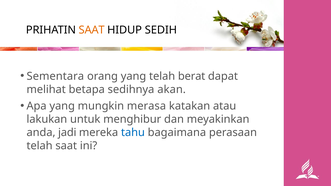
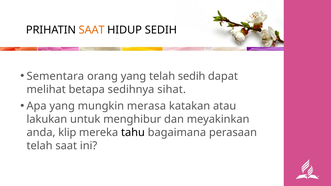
telah berat: berat -> sedih (192, 76)
akan: akan -> sihat (172, 90)
jadi: jadi -> klip (67, 133)
tahu colour: blue -> black (133, 133)
